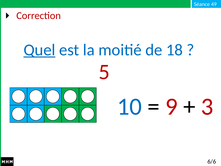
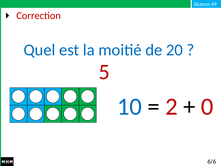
Quel underline: present -> none (39, 50)
18: 18 -> 20 (174, 50)
9: 9 -> 2 (171, 107)
3: 3 -> 0 (207, 107)
